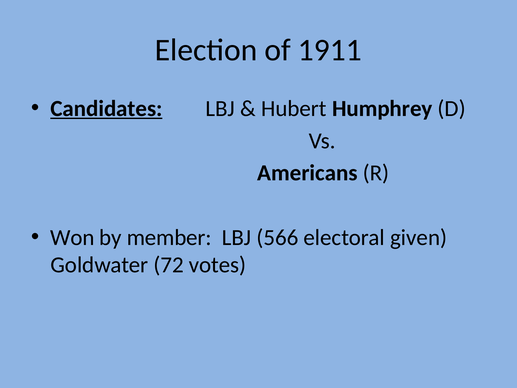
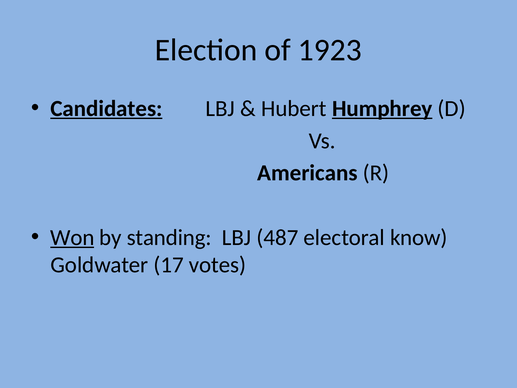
1911: 1911 -> 1923 (330, 50)
Humphrey underline: none -> present (382, 108)
Won underline: none -> present (72, 237)
member: member -> standing (169, 237)
566: 566 -> 487 (277, 237)
given: given -> know (419, 237)
72: 72 -> 17 (169, 265)
